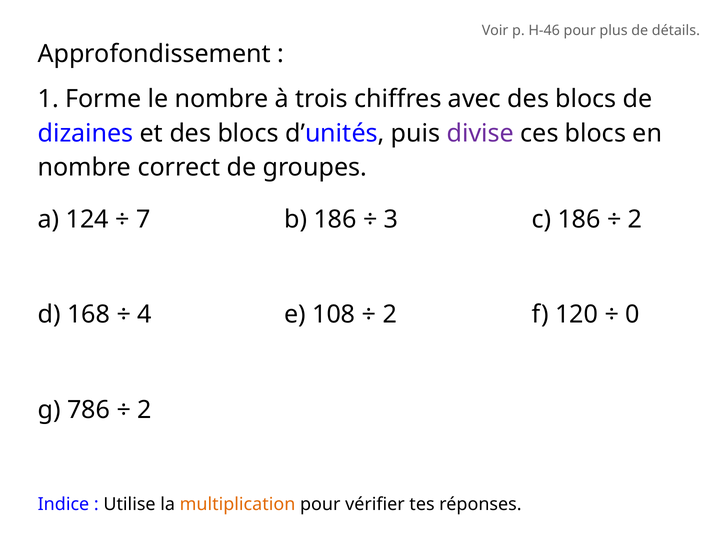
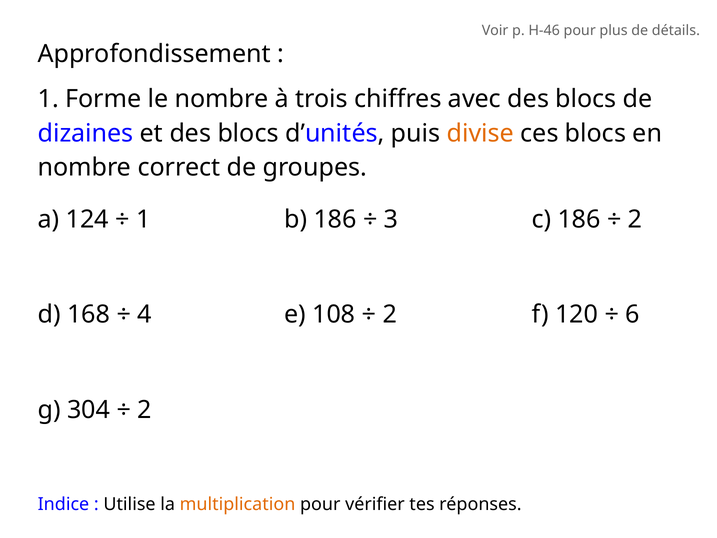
divise colour: purple -> orange (480, 133)
7: 7 -> 1 (143, 220)
0: 0 -> 6 (633, 315)
786: 786 -> 304 (89, 410)
